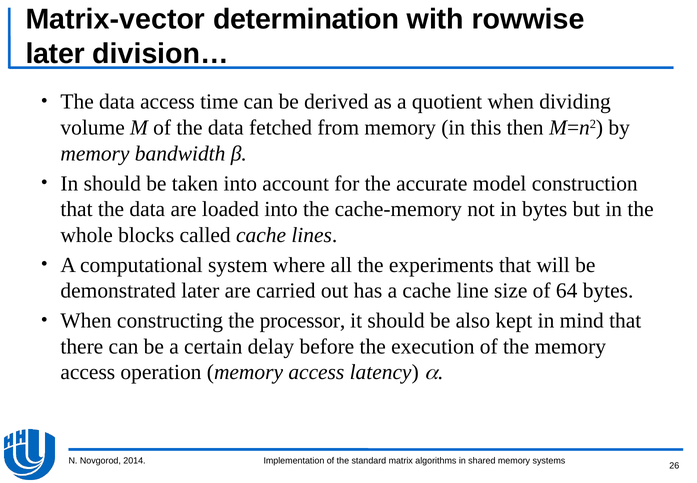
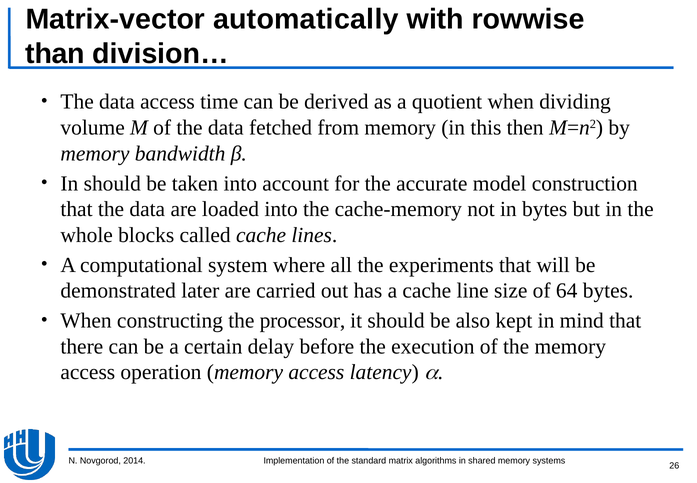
determination: determination -> automatically (306, 19)
later: later -> than (55, 54)
